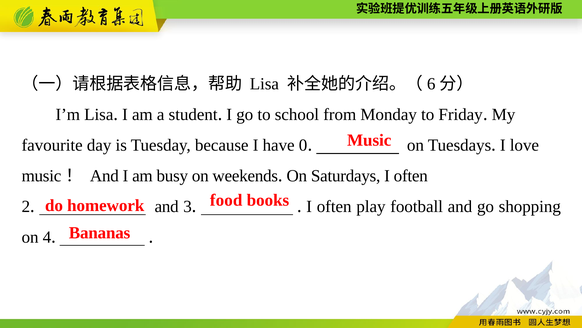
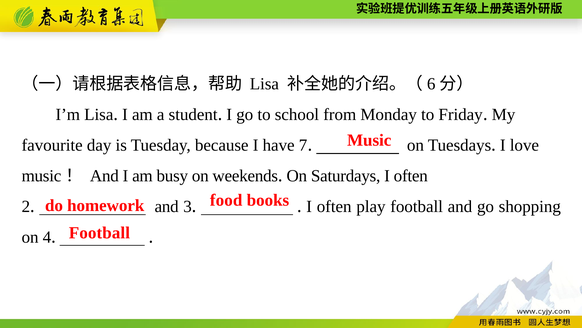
0: 0 -> 7 (303, 145)
Bananas: Bananas -> Football (99, 233)
